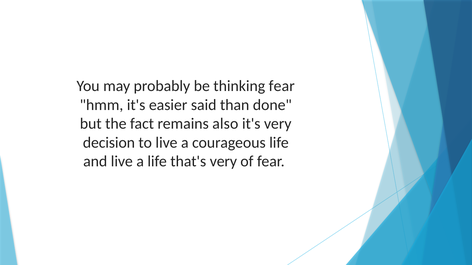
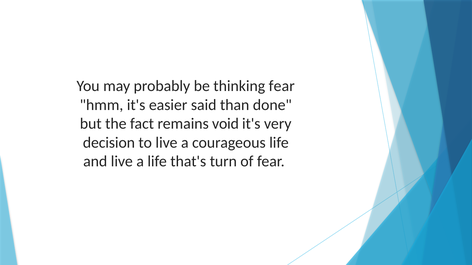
also: also -> void (225, 124)
that's very: very -> turn (223, 162)
